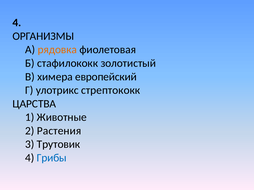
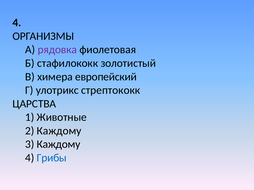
рядовка colour: orange -> purple (57, 50)
2 Растения: Растения -> Каждому (59, 131)
3 Трутовик: Трутовик -> Каждому (59, 145)
